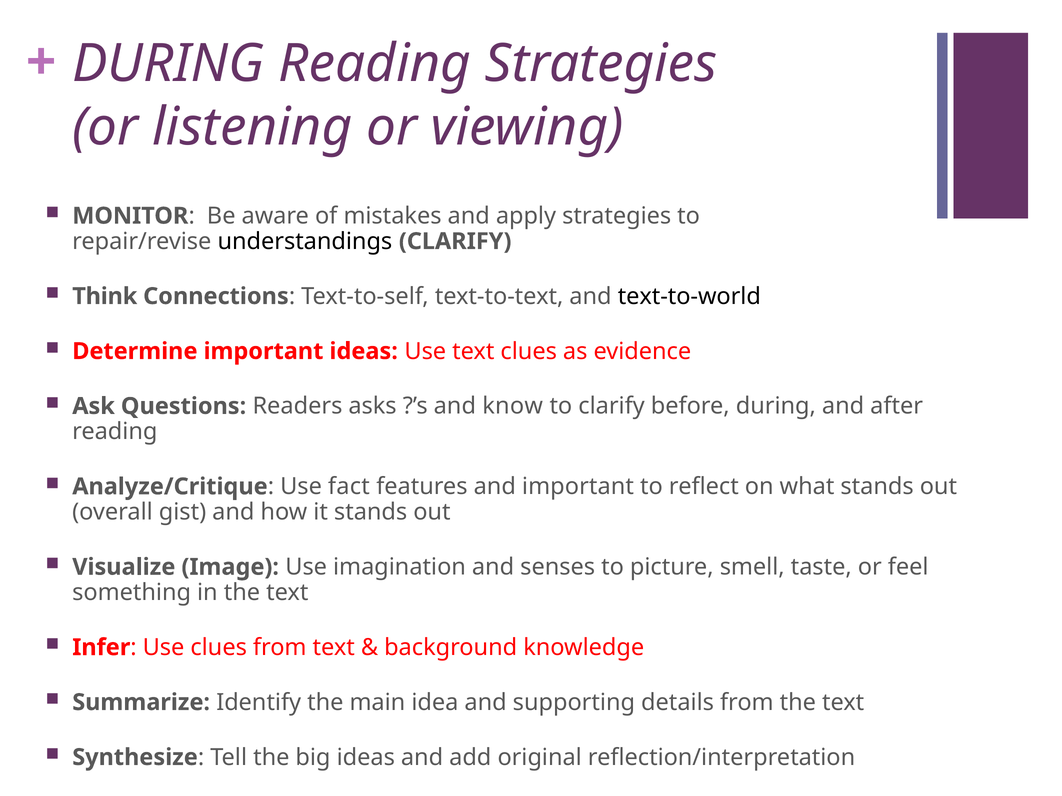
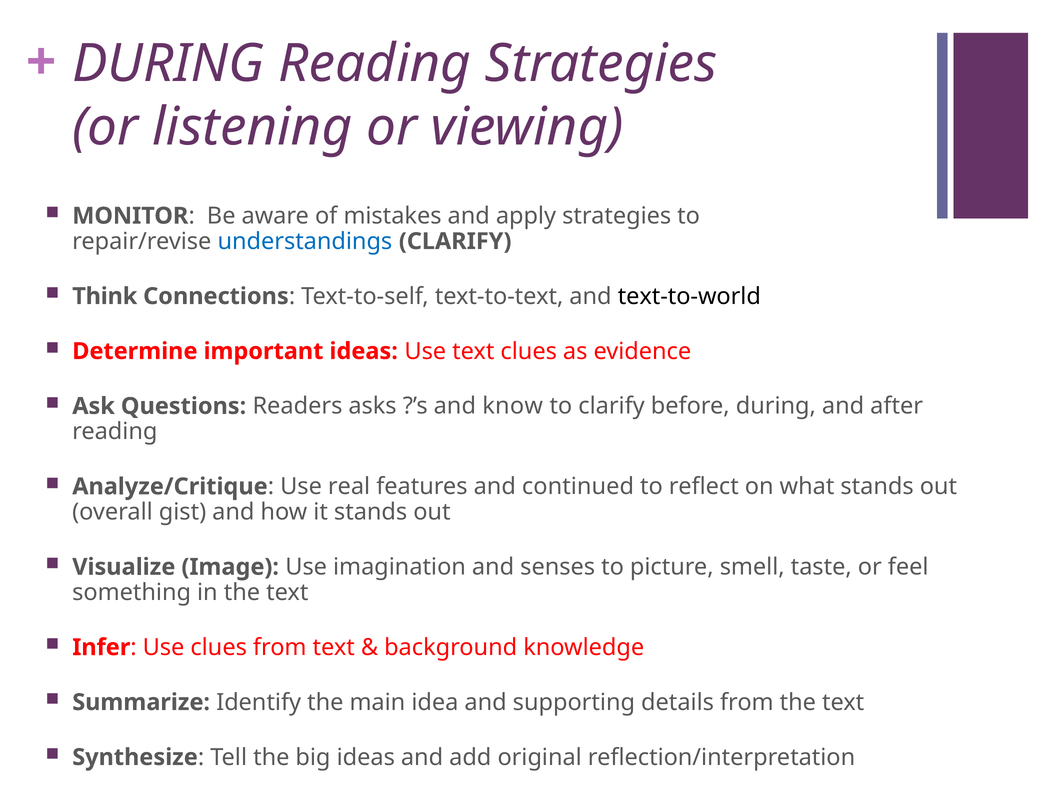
understandings colour: black -> blue (305, 241)
fact: fact -> real (349, 487)
and important: important -> continued (578, 487)
